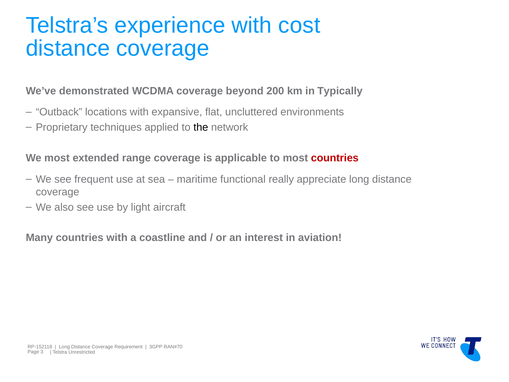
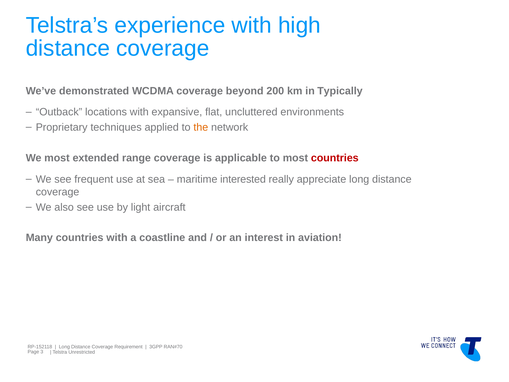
cost: cost -> high (299, 25)
the colour: black -> orange (201, 127)
functional: functional -> interested (243, 179)
